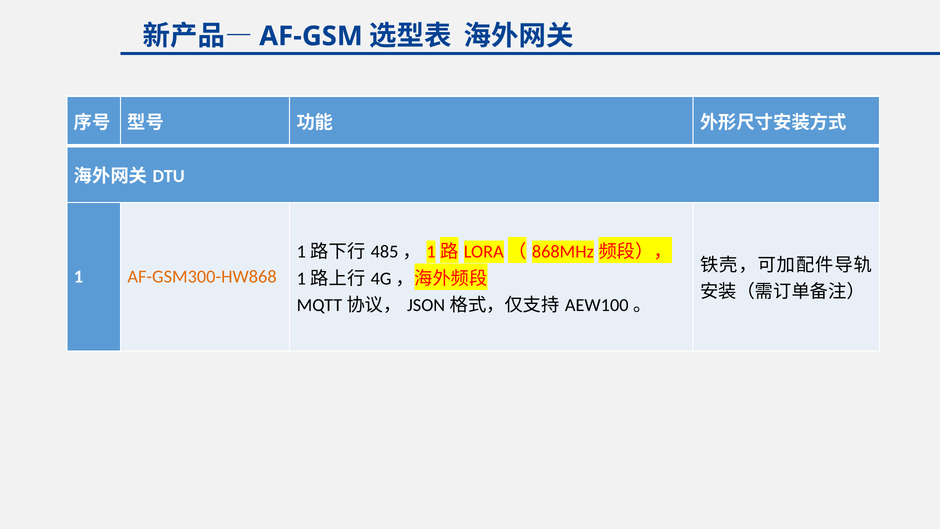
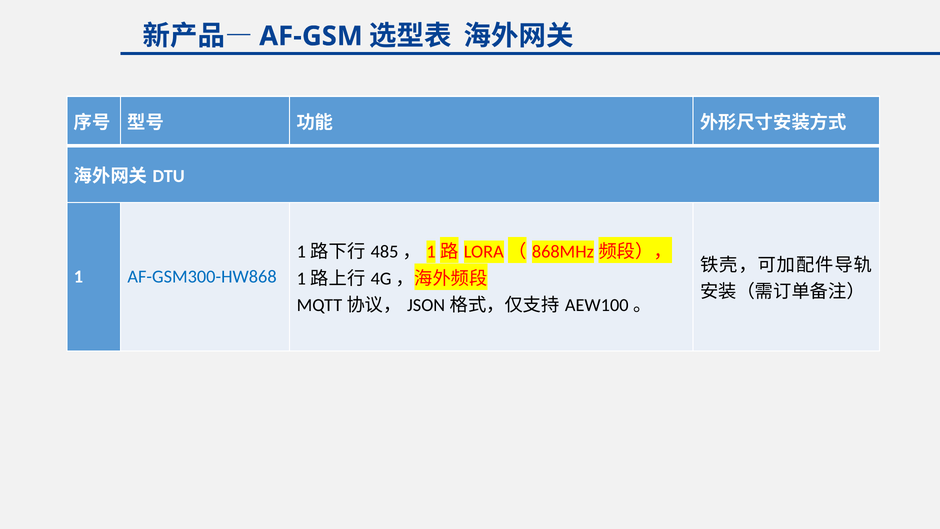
AF-GSM300-HW868 colour: orange -> blue (202, 277)
